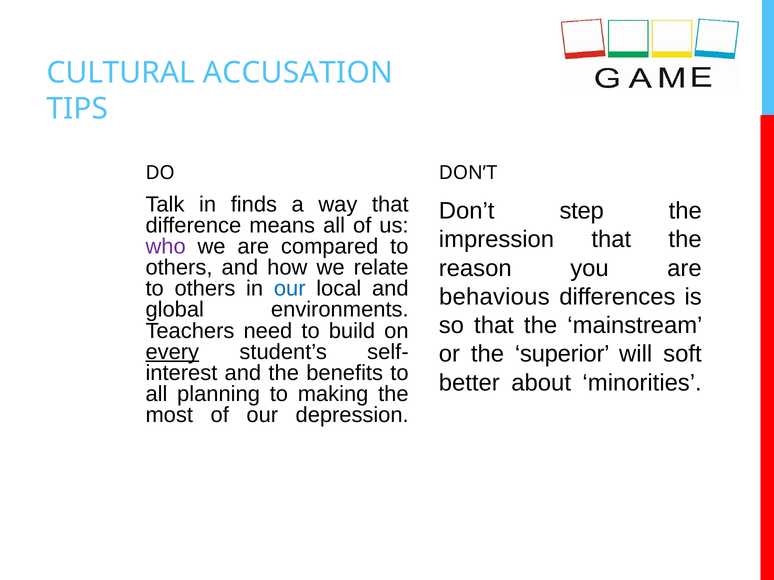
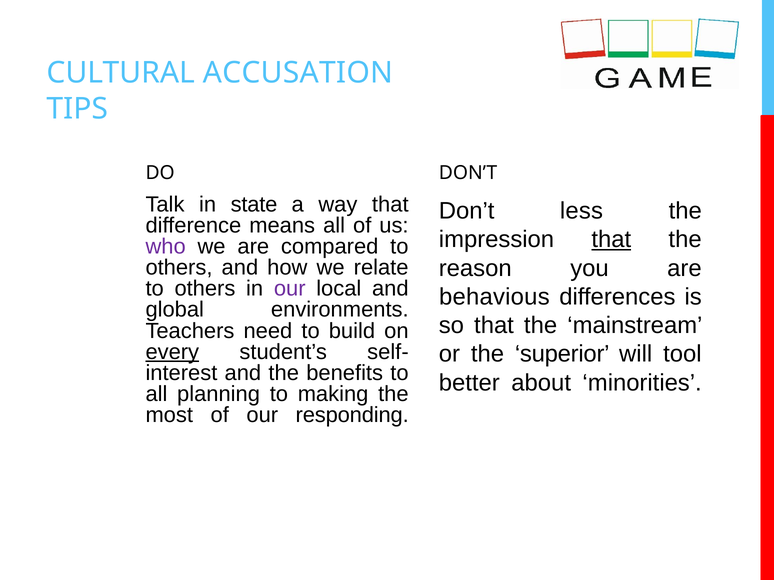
finds: finds -> state (254, 205)
step: step -> less (581, 211)
that underline: none -> present (611, 240)
our colour: blue -> purple (290, 289)
soft: soft -> tool (682, 354)
depression: depression -> responding (352, 415)
